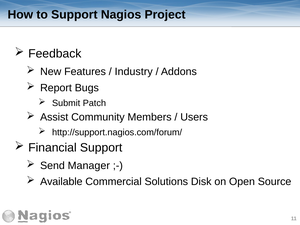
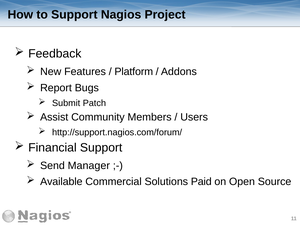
Industry: Industry -> Platform (134, 72)
Disk: Disk -> Paid (201, 182)
